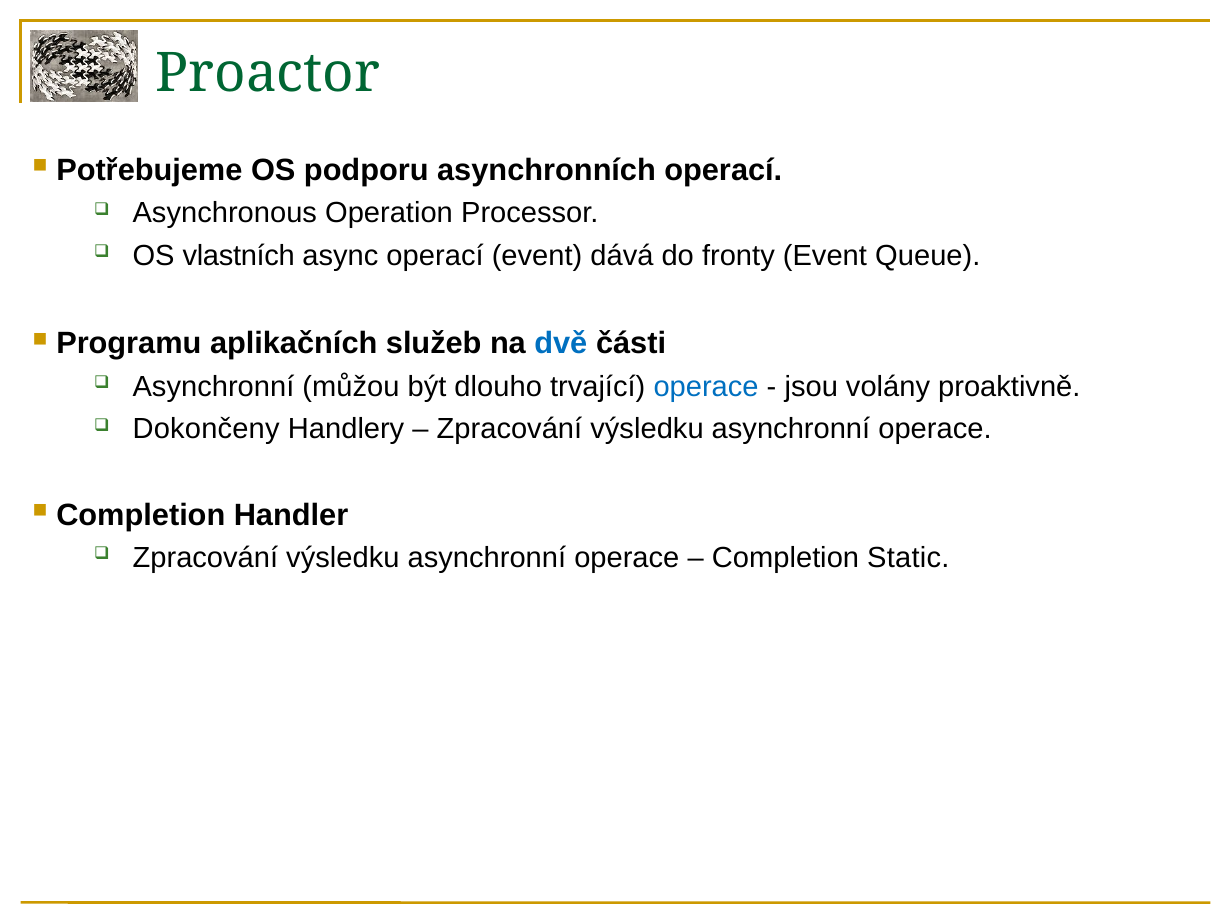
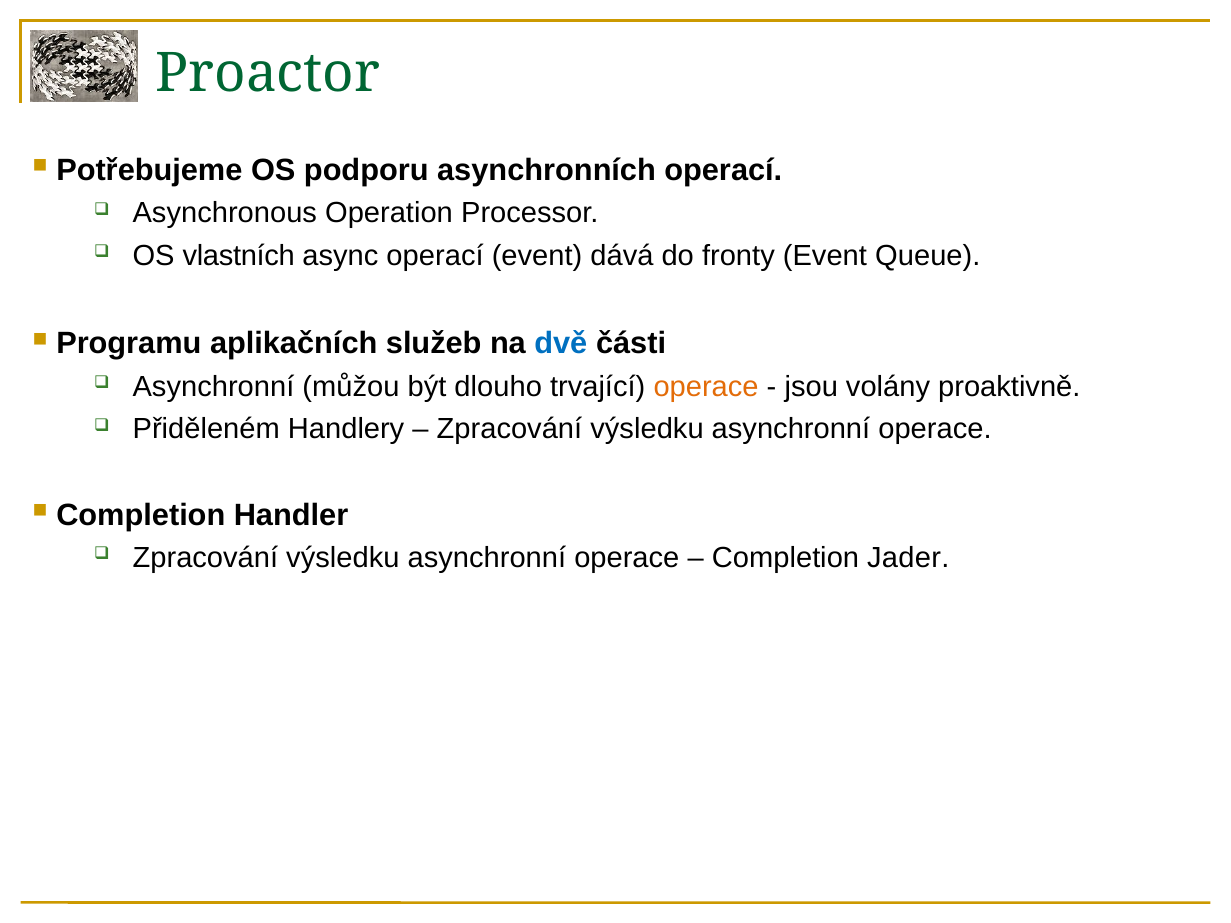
operace colour: blue -> orange (706, 387)
Dokončeny: Dokončeny -> Přiděleném (206, 429)
Static: Static -> Jader (908, 558)
